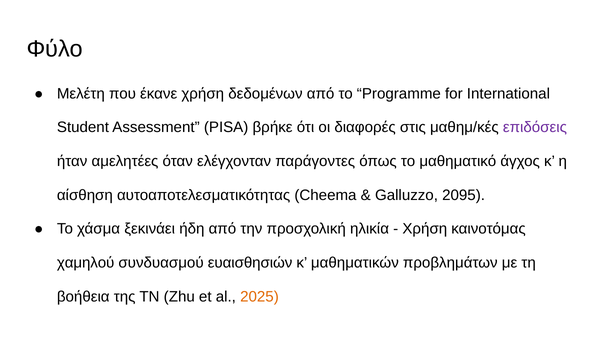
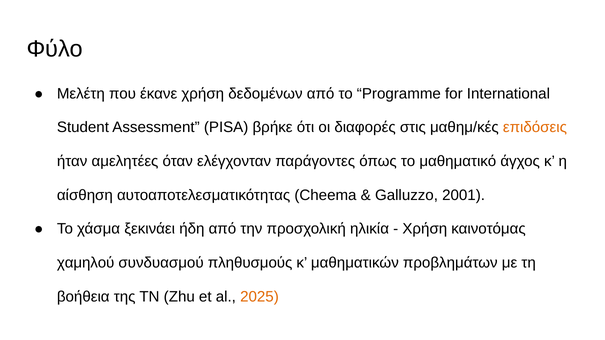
επιδόσεις colour: purple -> orange (535, 128)
2095: 2095 -> 2001 (464, 195)
ευαισθησιών: ευαισθησιών -> πληθυσμούς (250, 263)
